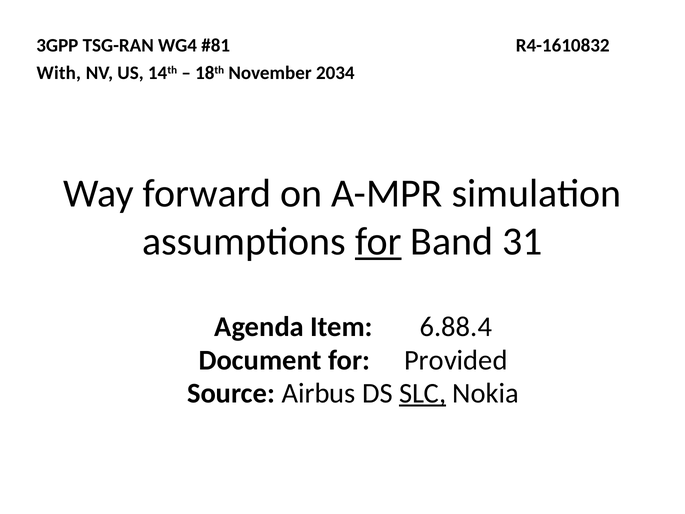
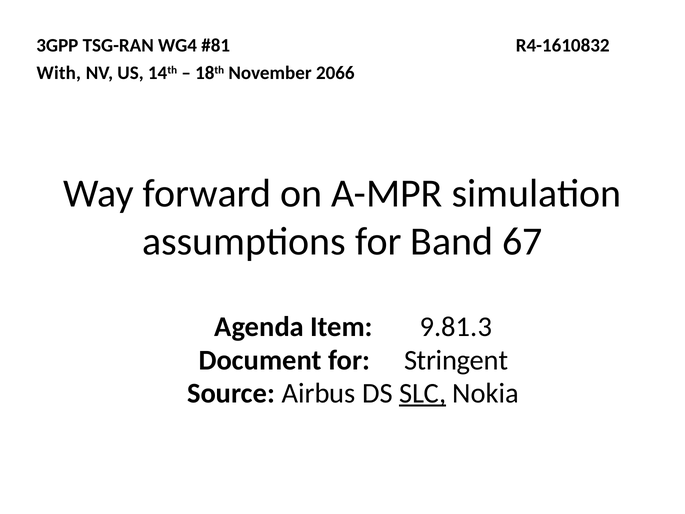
2034: 2034 -> 2066 (335, 73)
for underline: present -> none (378, 241)
31: 31 -> 67 (522, 241)
6.88.4: 6.88.4 -> 9.81.3 (456, 327)
Provided: Provided -> Stringent (456, 360)
